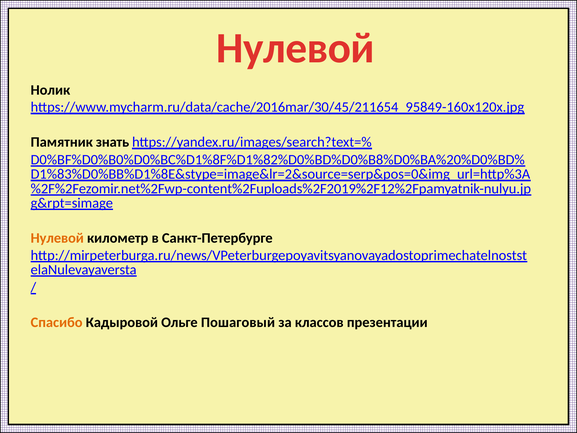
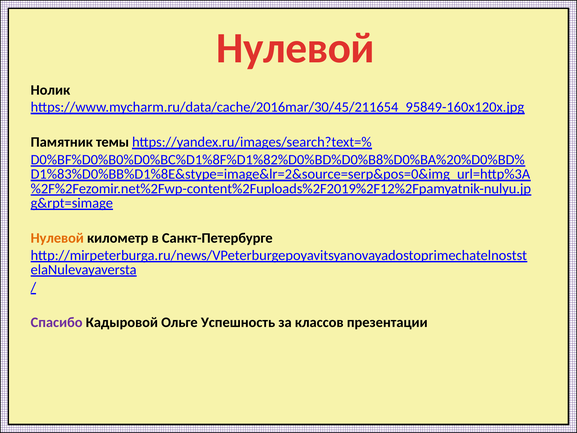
знать: знать -> темы (113, 142)
Спасибо colour: orange -> purple (57, 322)
Пошаговый: Пошаговый -> Успешность (238, 322)
